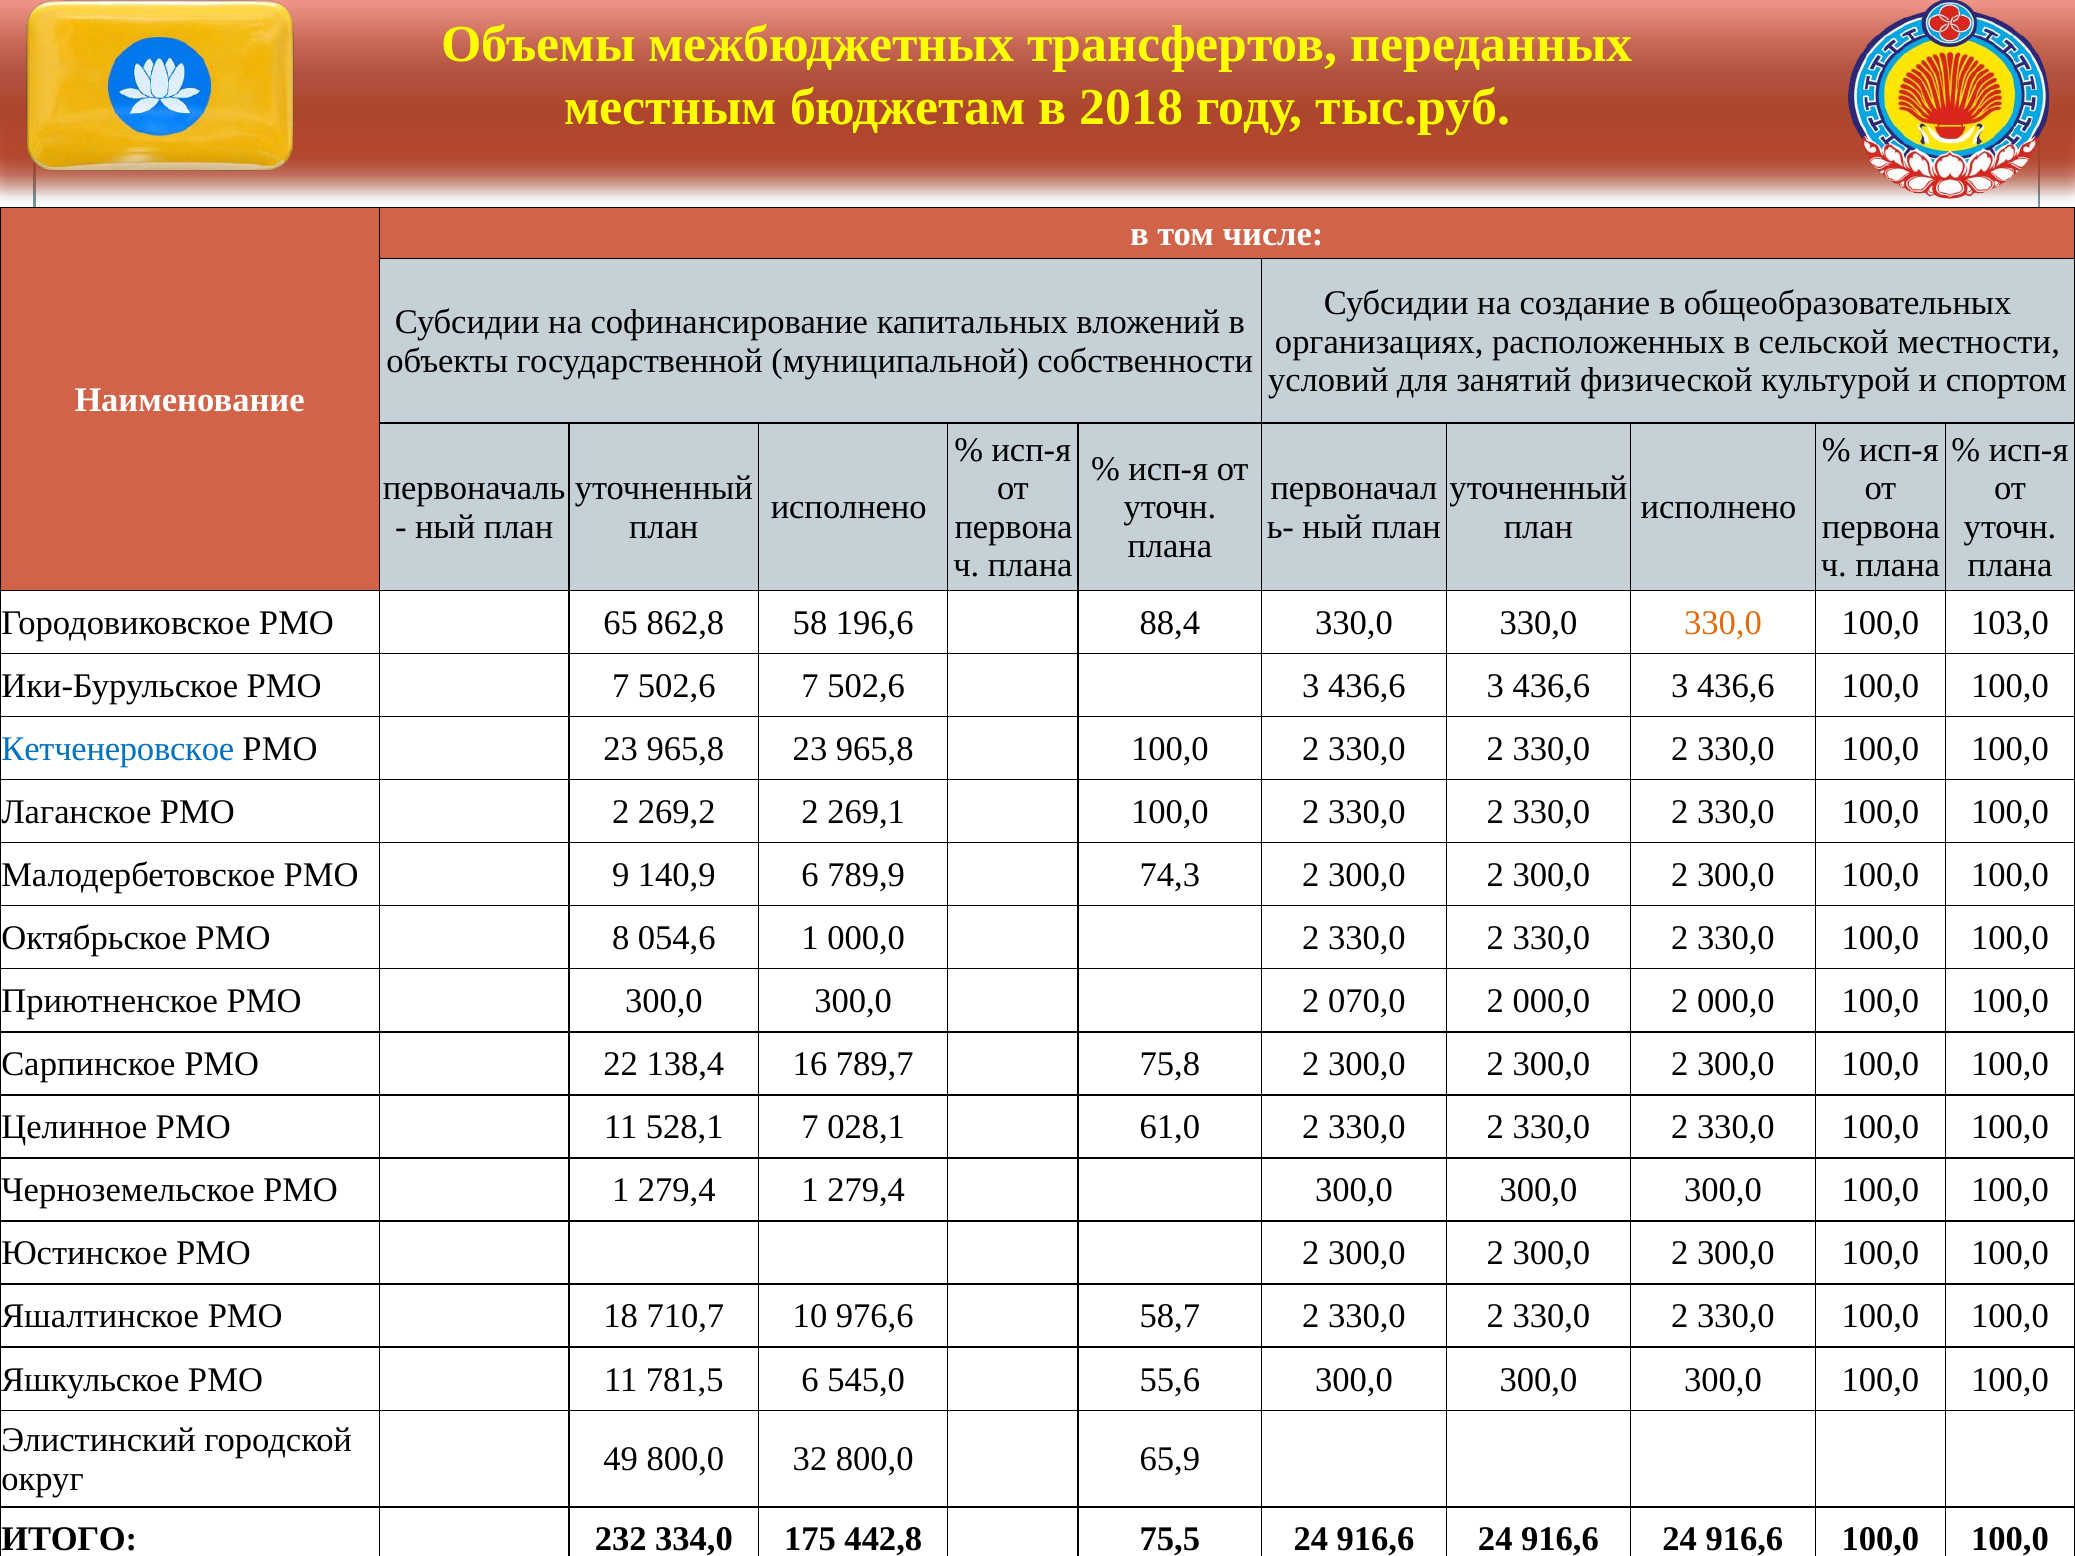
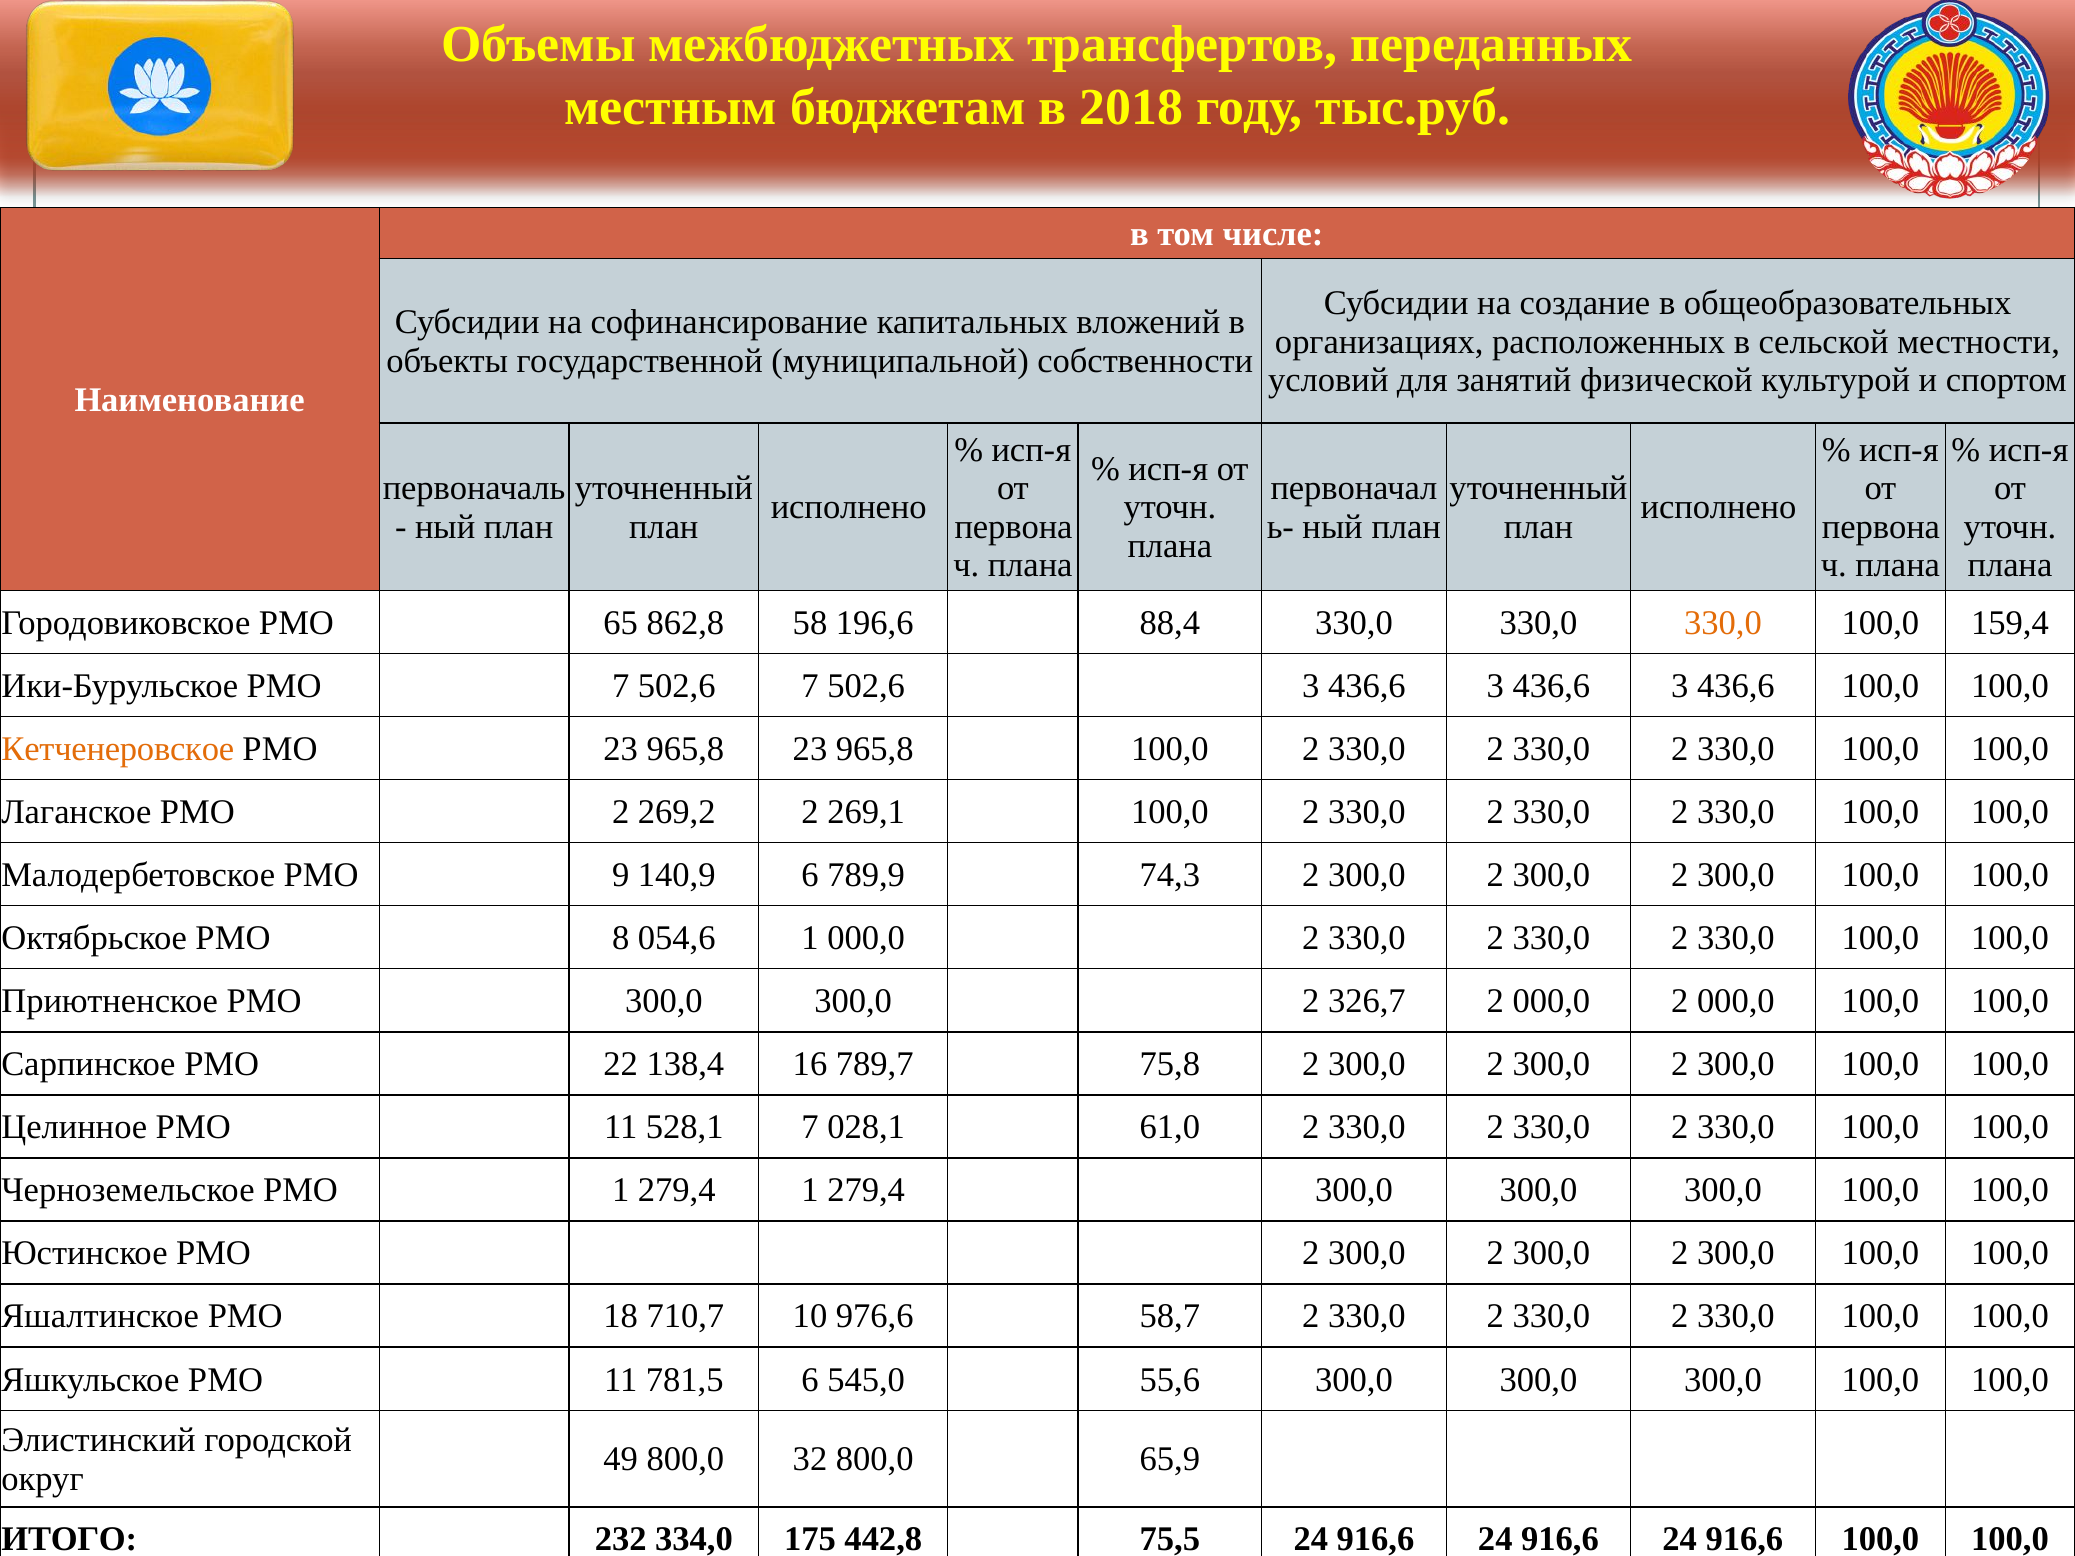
103,0: 103,0 -> 159,4 (2010, 623)
Кетченеровское colour: blue -> orange (118, 749)
070,0: 070,0 -> 326,7 (1367, 1001)
